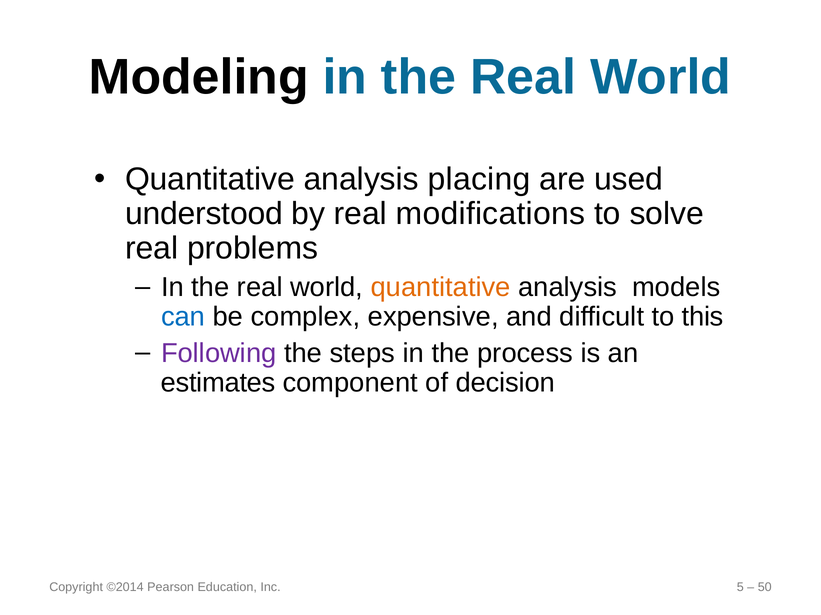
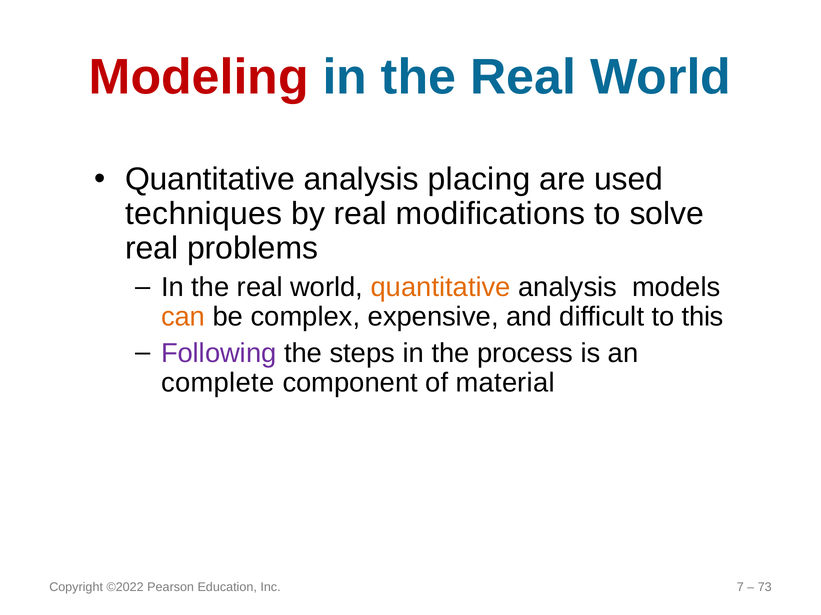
Modeling colour: black -> red (199, 78)
understood: understood -> techniques (204, 214)
can colour: blue -> orange (183, 317)
estimates: estimates -> complete (218, 383)
decision: decision -> material (505, 383)
©2014: ©2014 -> ©2022 (125, 588)
5: 5 -> 7 (740, 588)
50: 50 -> 73 (765, 588)
